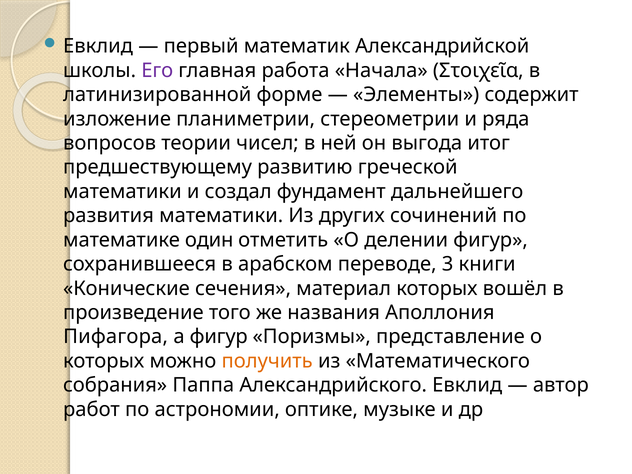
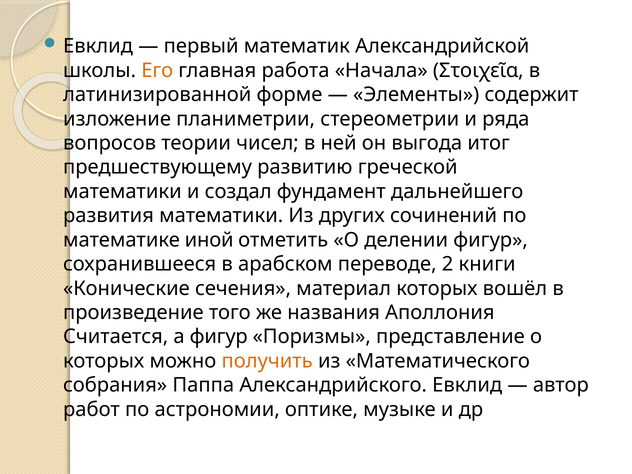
Его colour: purple -> orange (157, 70)
один: один -> иной (209, 240)
3: 3 -> 2 (448, 264)
Пифагора: Пифагора -> Считается (116, 337)
